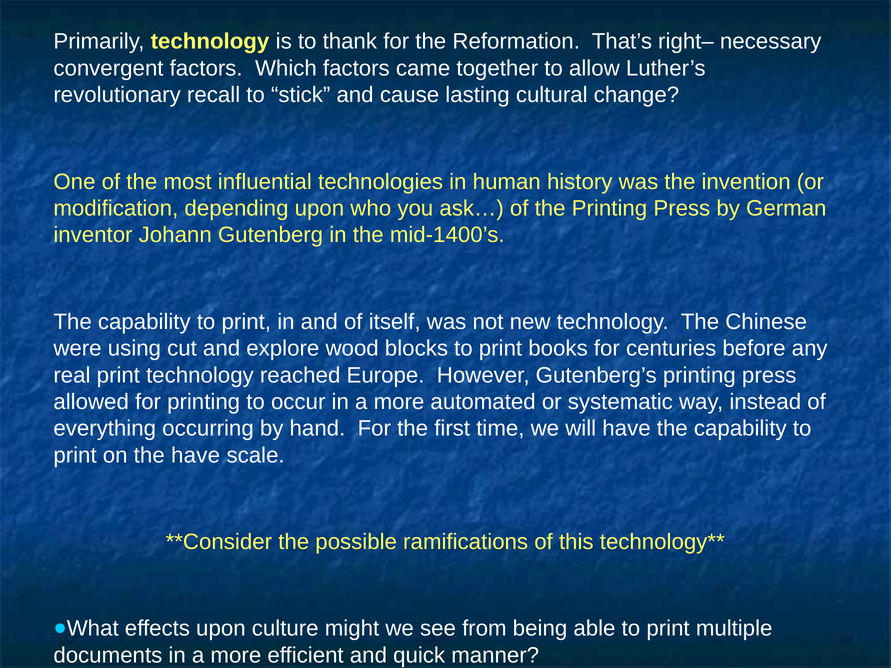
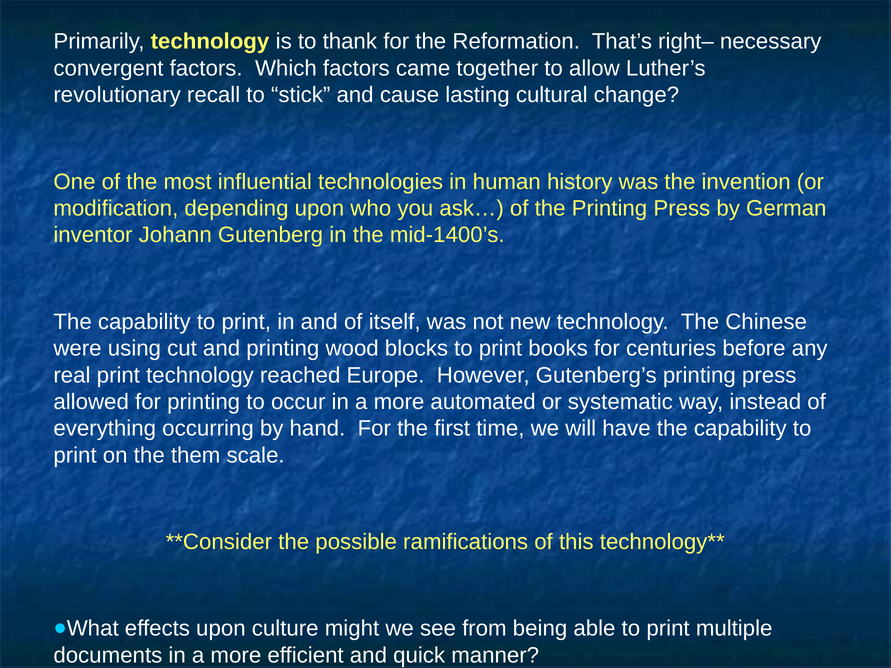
and explore: explore -> printing (283, 349)
the have: have -> them (196, 456)
